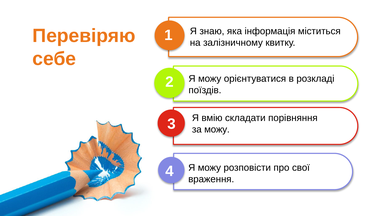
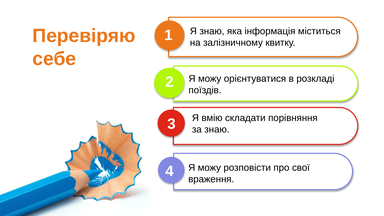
за можу: можу -> знаю (217, 129)
